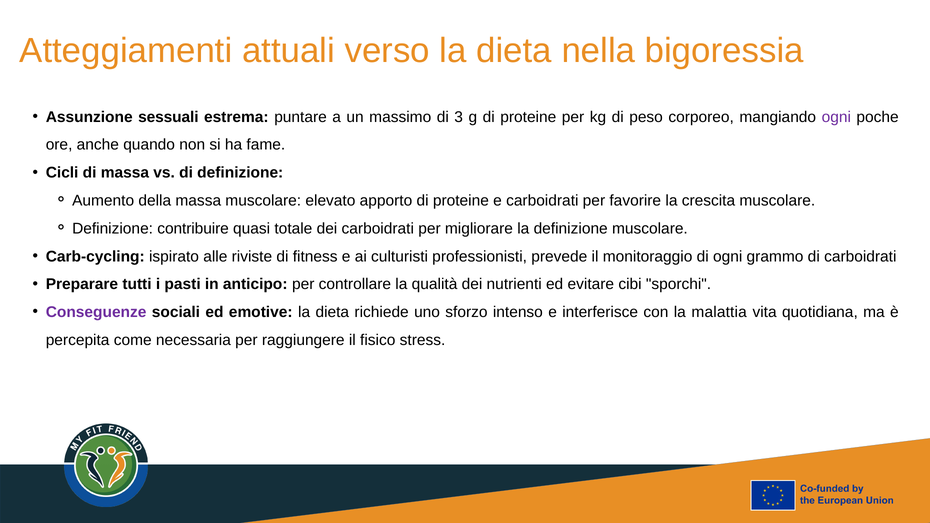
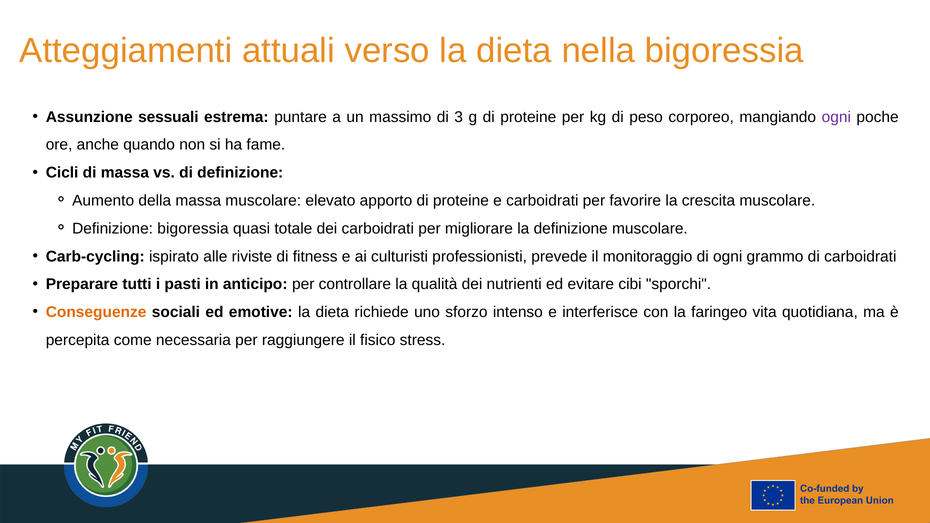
Definizione contribuire: contribuire -> bigoressia (193, 229)
Conseguenze colour: purple -> orange (96, 312)
malattia: malattia -> faringeo (719, 312)
